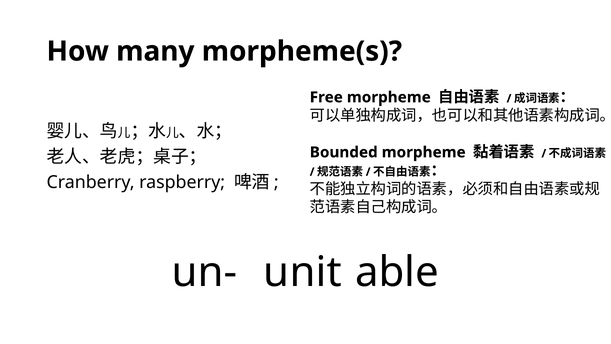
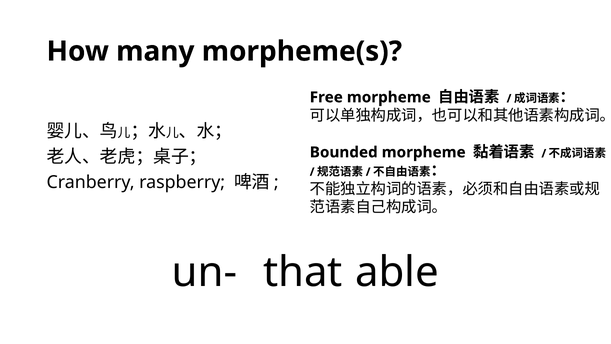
unit: unit -> that (303, 272)
